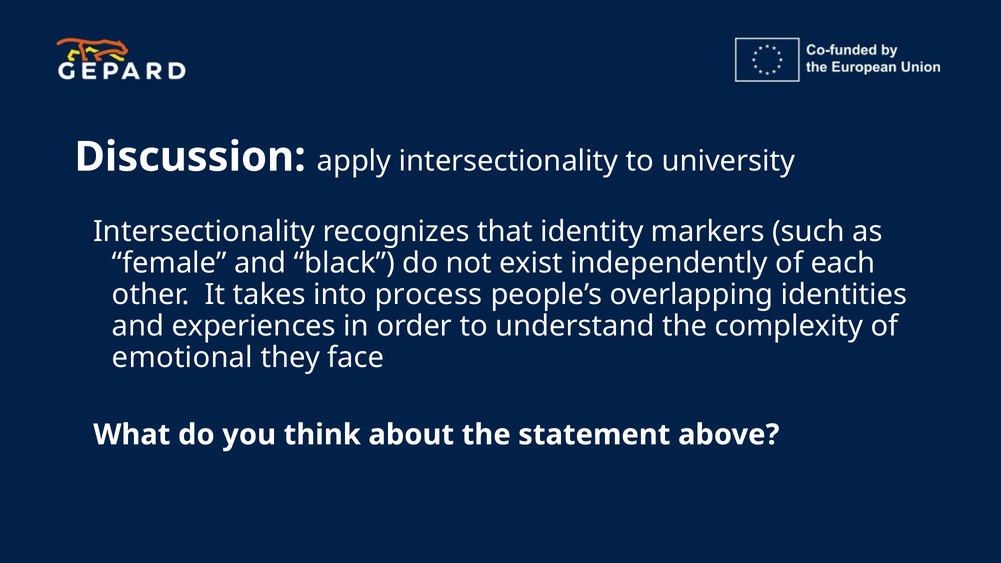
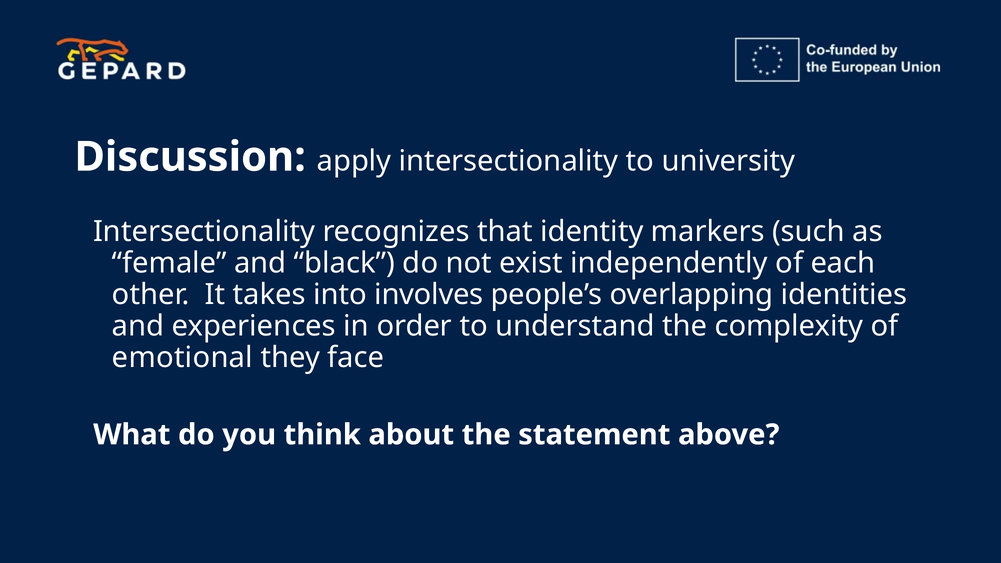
process: process -> involves (429, 295)
